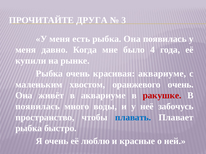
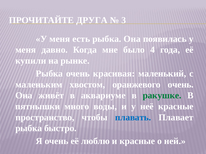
красивая аквариуме: аквариуме -> маленький (162, 74)
ракушке colour: red -> green (162, 96)
появилась: появилась -> пятнышки (38, 107)
неё забочусь: забочусь -> красные (176, 107)
